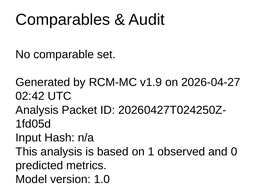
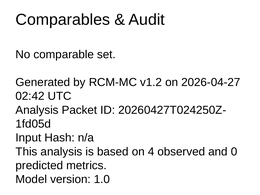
v1.9: v1.9 -> v1.2 (151, 82)
1: 1 -> 4 (151, 152)
